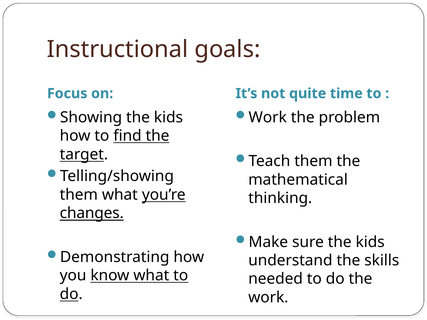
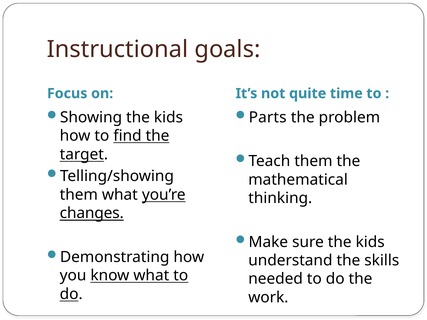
Work: Work -> Parts (268, 117)
